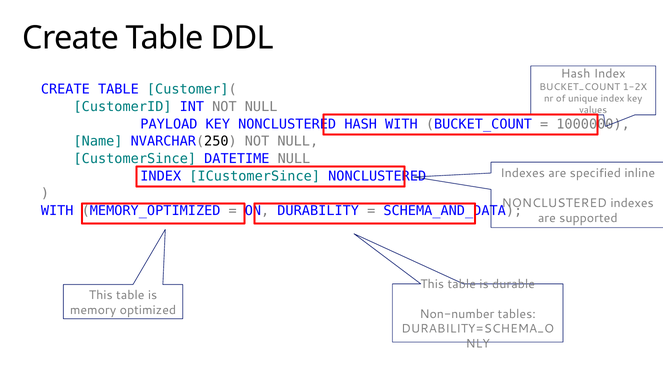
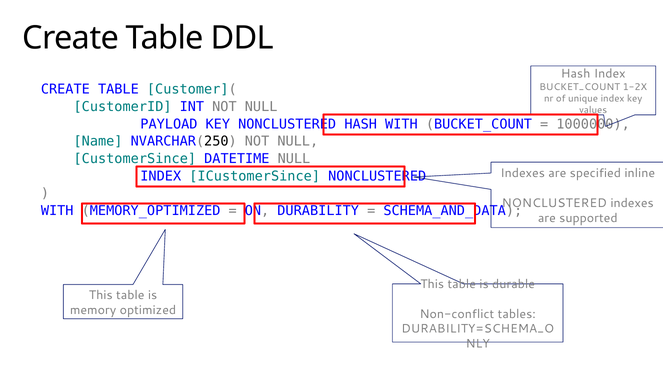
Non-number: Non-number -> Non-conflict (457, 314)
